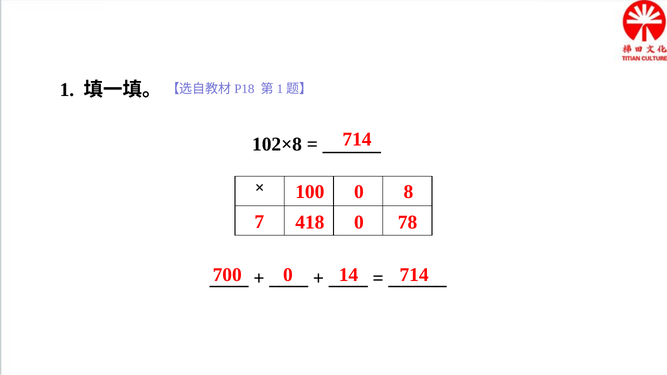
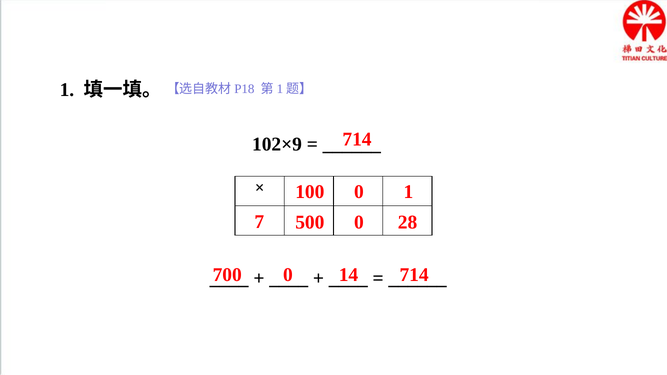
102×8: 102×8 -> 102×9 (277, 144)
0 8: 8 -> 1 (408, 192)
418: 418 -> 500 (310, 222)
78: 78 -> 28 (408, 222)
